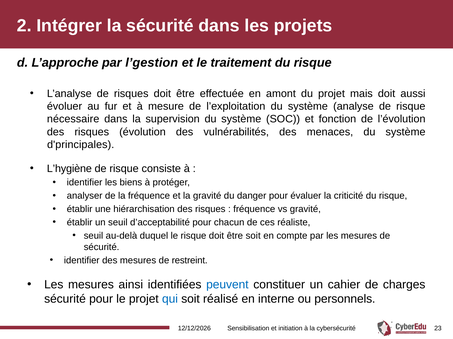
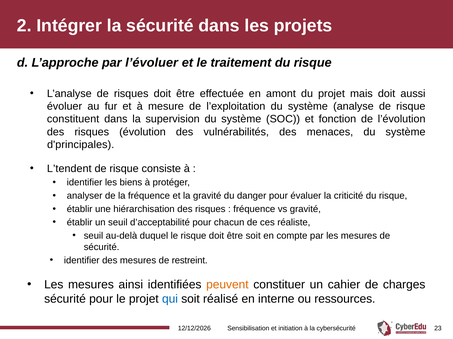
l’gestion: l’gestion -> l’évoluer (152, 63)
nécessaire: nécessaire -> constituent (73, 119)
L’hygiène: L’hygiène -> L’tendent (69, 169)
peuvent colour: blue -> orange (227, 285)
personnels: personnels -> ressources (345, 300)
